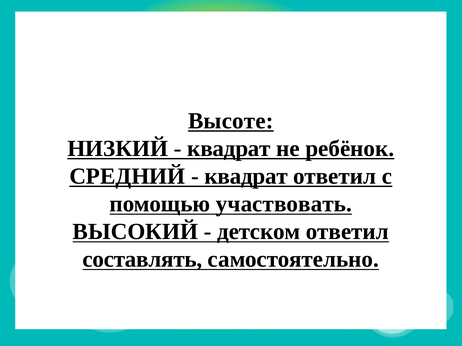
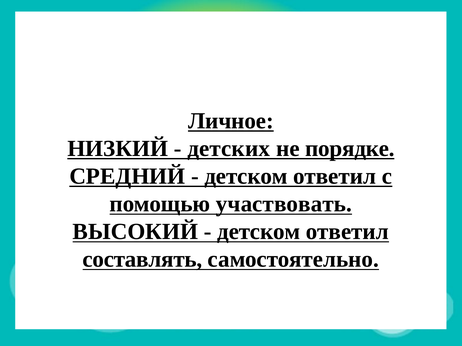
Высоте: Высоте -> Личное (231, 121)
квадрат: квадрат -> детских (229, 149)
ребёнок: ребёнок -> порядке (350, 149)
квадрат: квадрат -> детском (246, 177)
